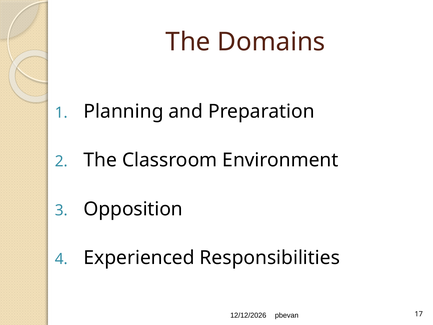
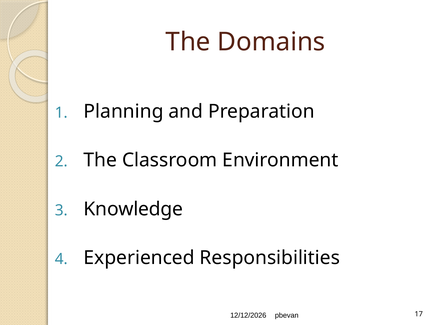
Opposition: Opposition -> Knowledge (133, 209)
